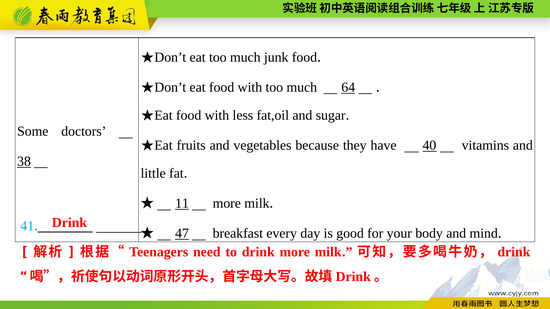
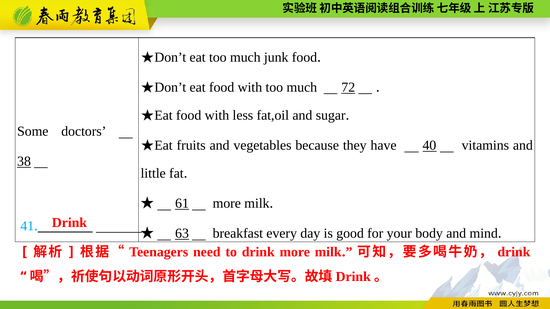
64: 64 -> 72 (348, 87)
11: 11 -> 61 (182, 204)
47: 47 -> 63 (182, 234)
